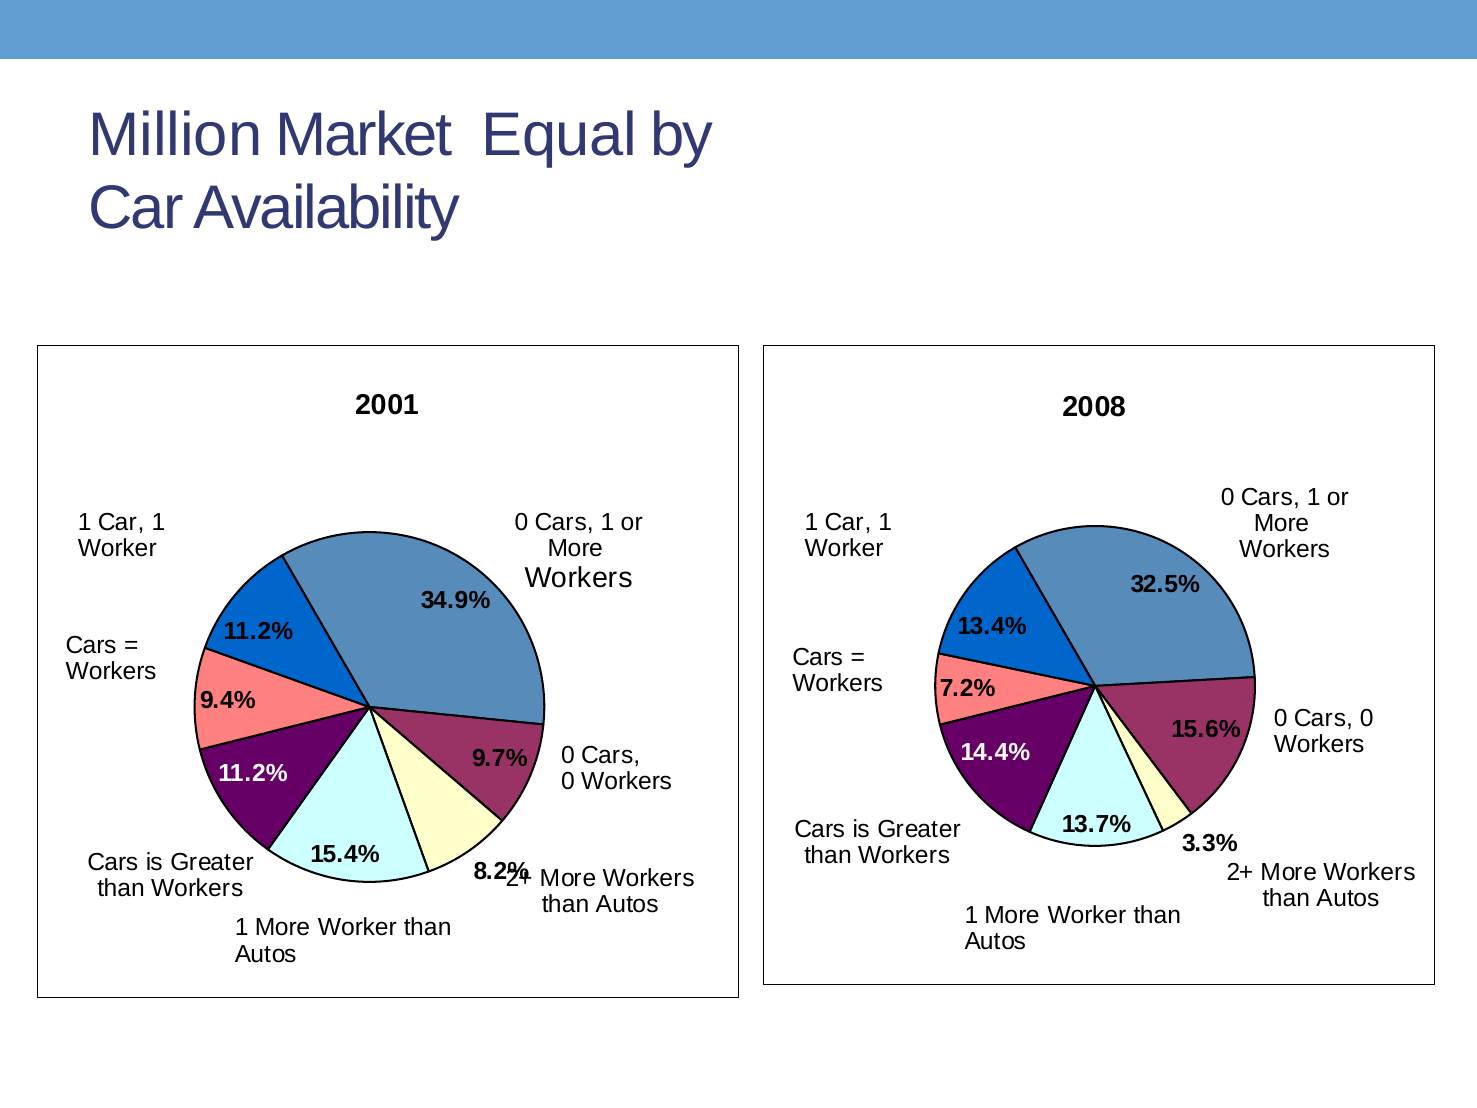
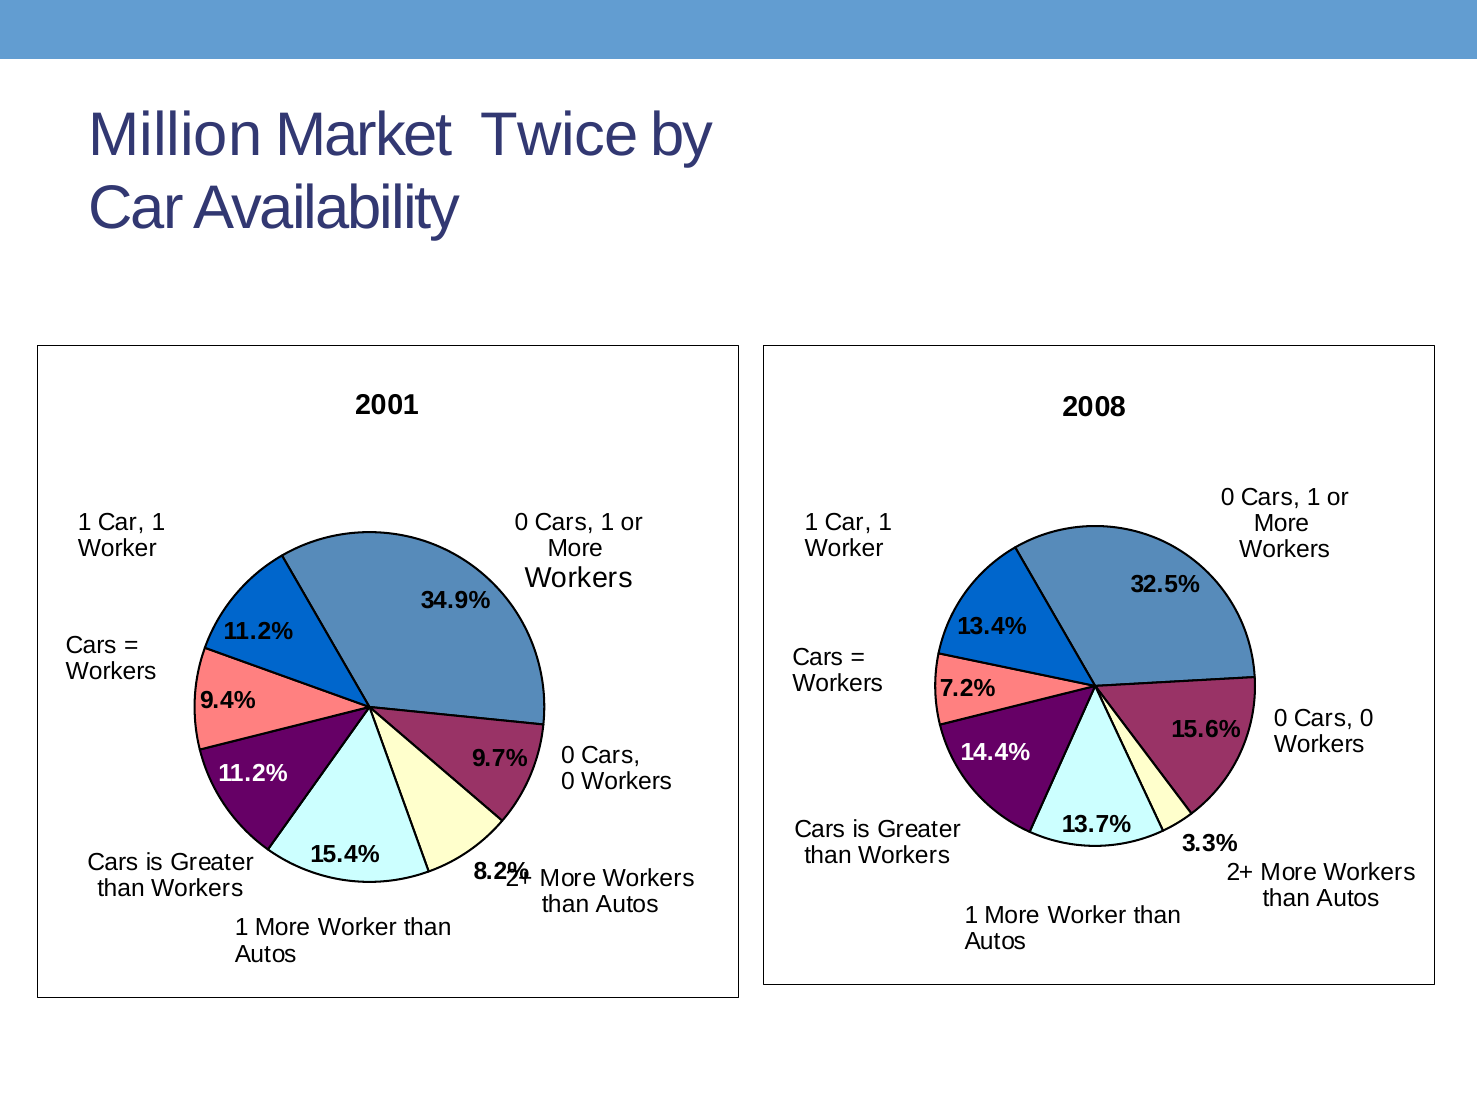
Equal: Equal -> Twice (560, 135)
